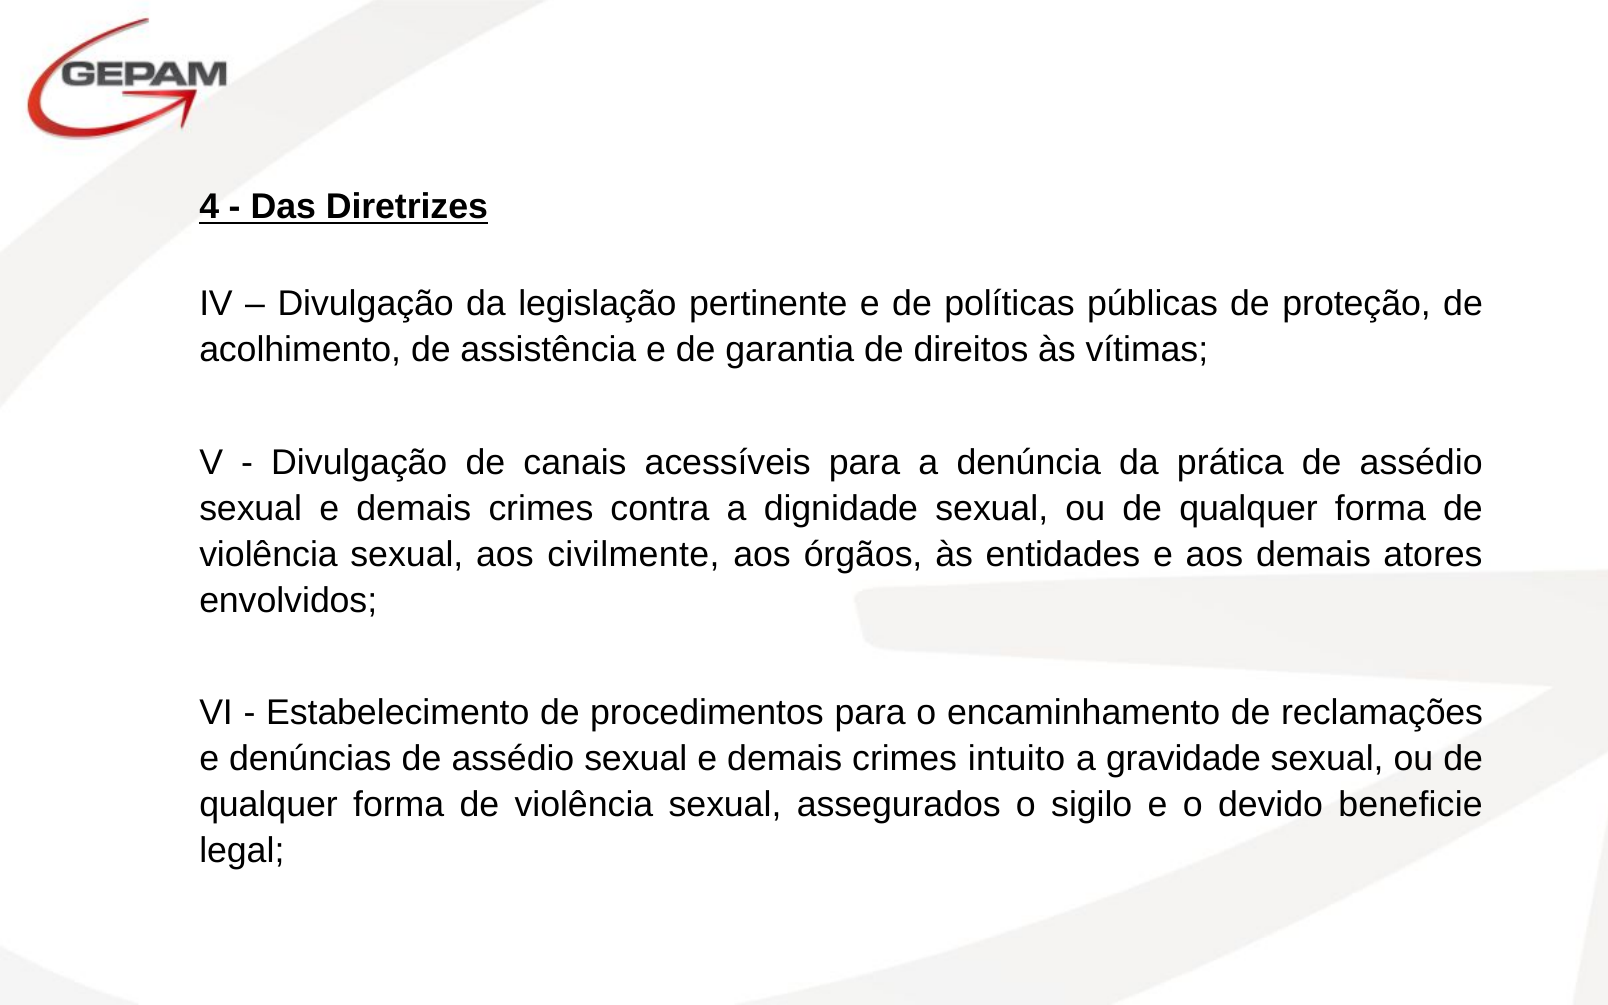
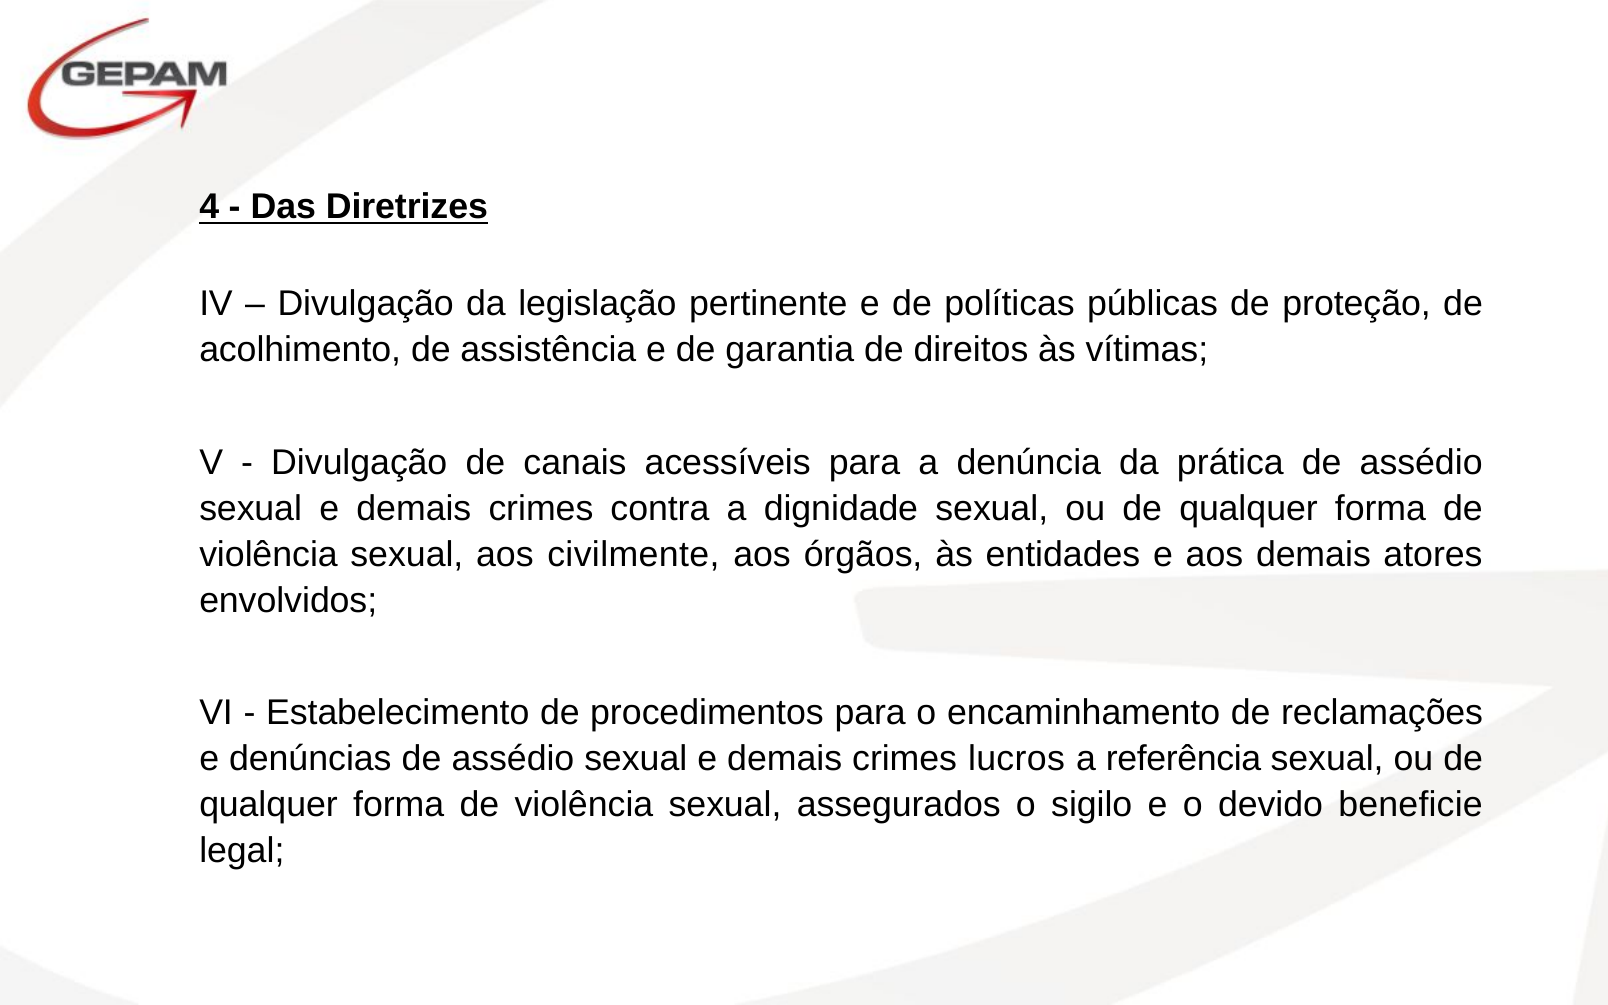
intuito: intuito -> lucros (1017, 759)
gravidade: gravidade -> referência (1184, 759)
